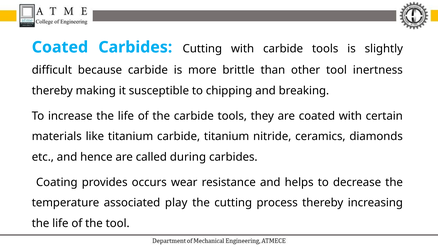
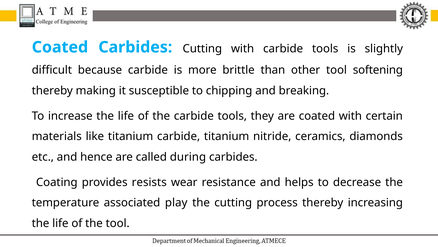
inertness: inertness -> softening (378, 70)
occurs: occurs -> resists (149, 182)
